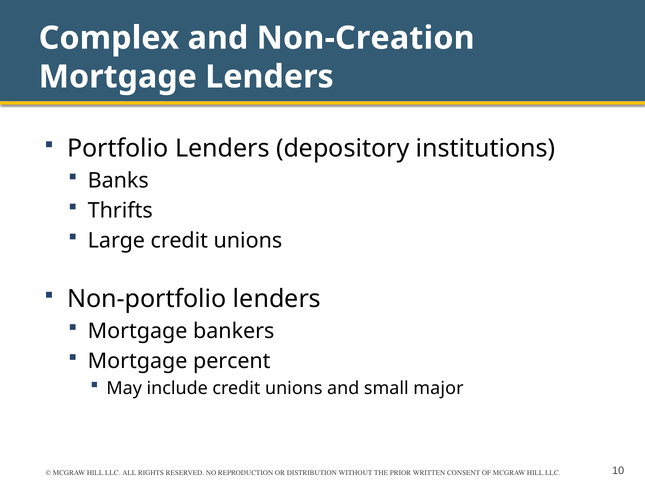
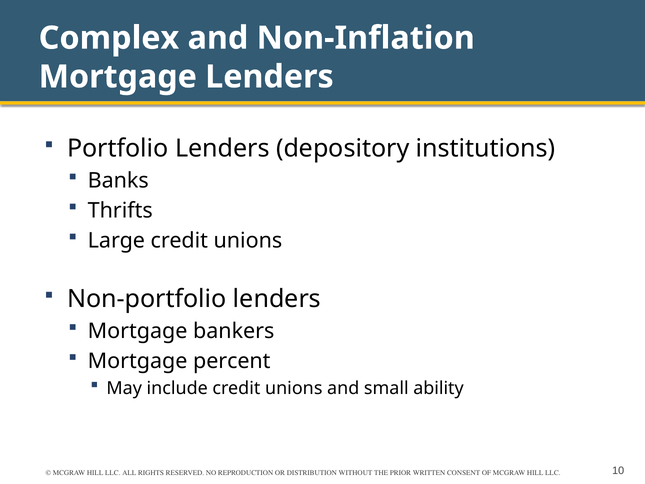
Non-Creation: Non-Creation -> Non-Inflation (366, 38)
major: major -> ability (438, 388)
